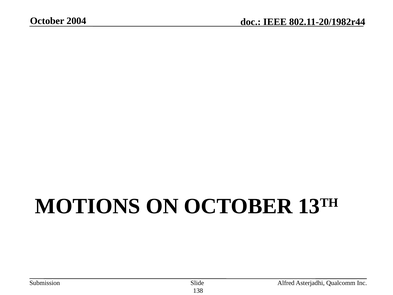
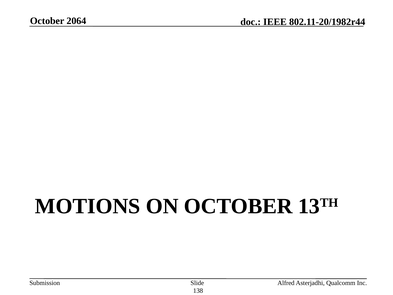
2004: 2004 -> 2064 (76, 21)
